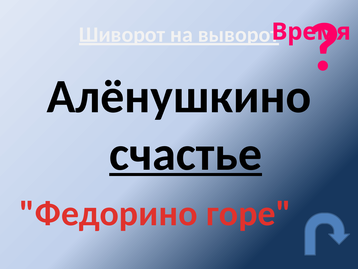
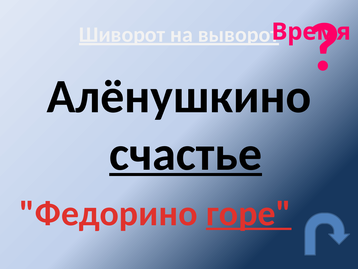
горе underline: none -> present (249, 213)
